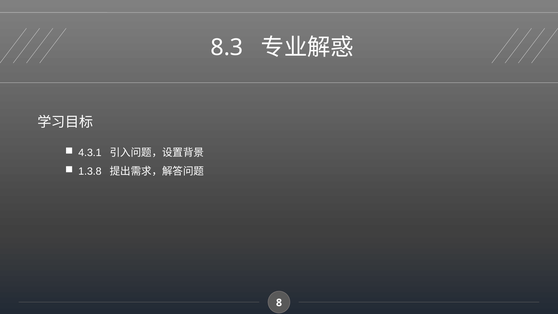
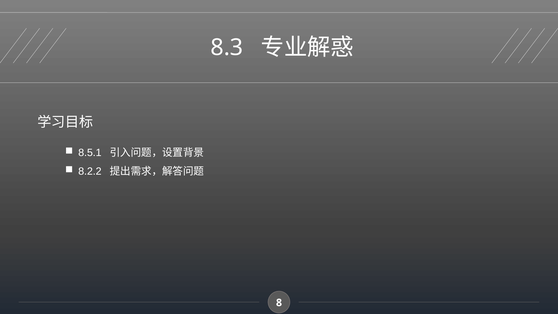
4.3.1: 4.3.1 -> 8.5.1 (90, 153)
1.3.8: 1.3.8 -> 8.2.2 (90, 171)
